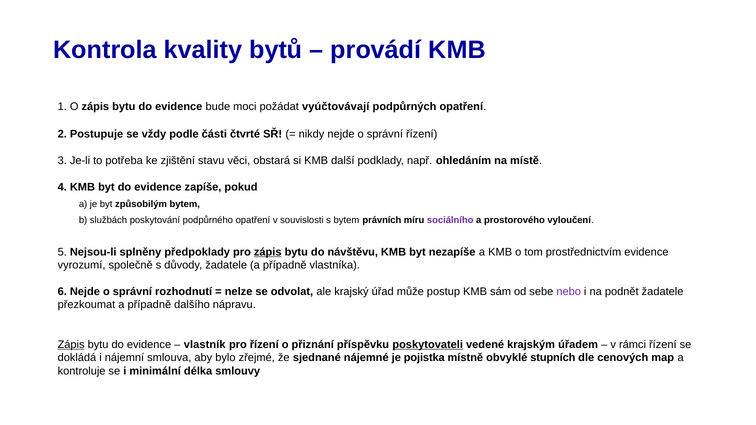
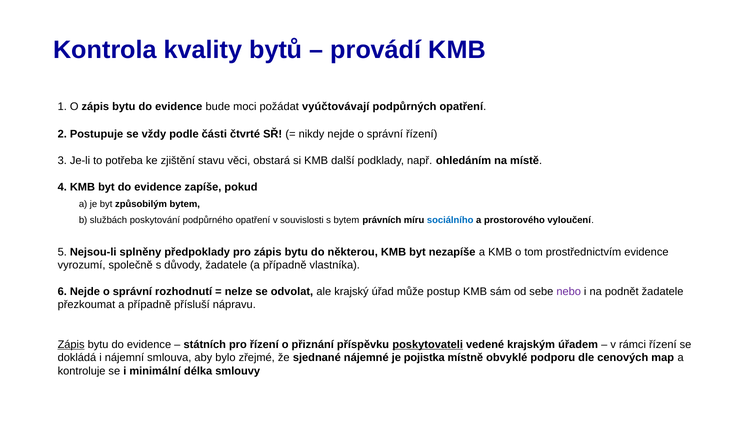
sociálního colour: purple -> blue (450, 220)
zápis underline: present -> none (268, 252)
návštěvu: návštěvu -> některou (353, 252)
dalšího: dalšího -> přísluší (192, 305)
vlastník: vlastník -> státních (205, 345)
stupních: stupních -> podporu (553, 358)
